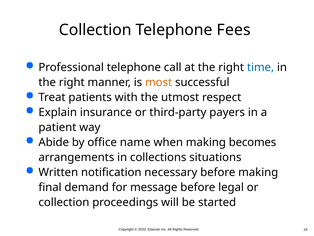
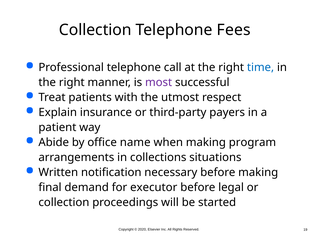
most colour: orange -> purple (159, 82)
becomes: becomes -> program (252, 142)
message: message -> executor (154, 187)
